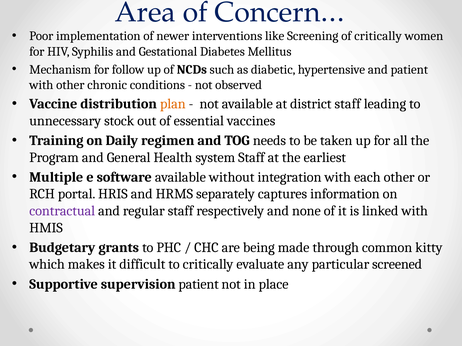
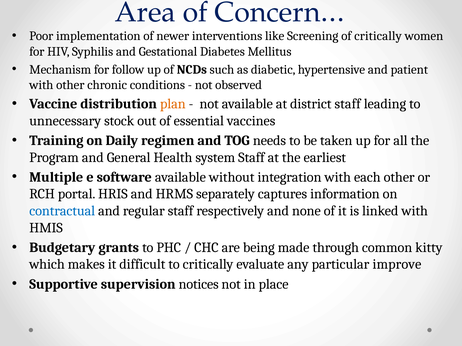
contractual colour: purple -> blue (62, 211)
screened: screened -> improve (397, 265)
supervision patient: patient -> notices (199, 284)
